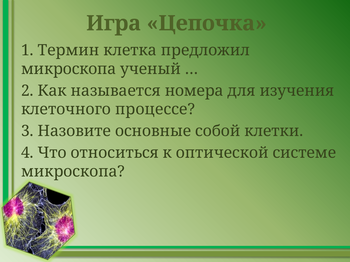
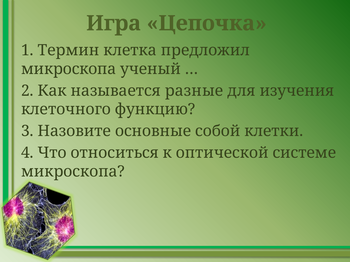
номера: номера -> разные (194, 91)
процессе: процессе -> функцию (155, 110)
